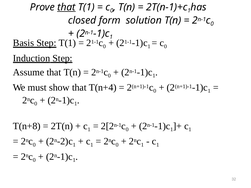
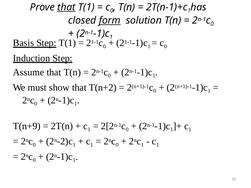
form underline: none -> present (110, 20)
T(n+4: T(n+4 -> T(n+2 (103, 88)
T(n+8: T(n+8 -> T(n+9 (27, 126)
